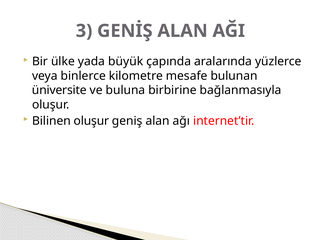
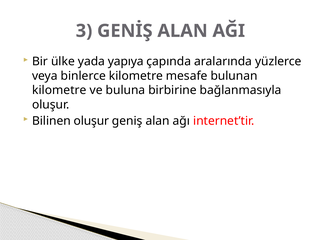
büyük: büyük -> yapıya (126, 62)
üniversite: üniversite -> kilometre (59, 91)
